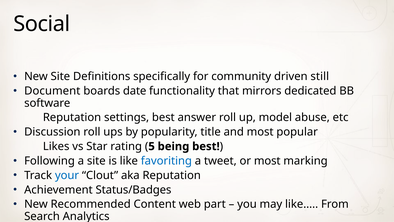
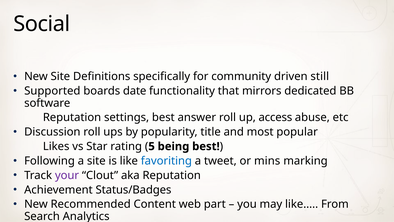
Document: Document -> Supported (52, 91)
model: model -> access (275, 117)
or most: most -> mins (267, 161)
your colour: blue -> purple (67, 175)
